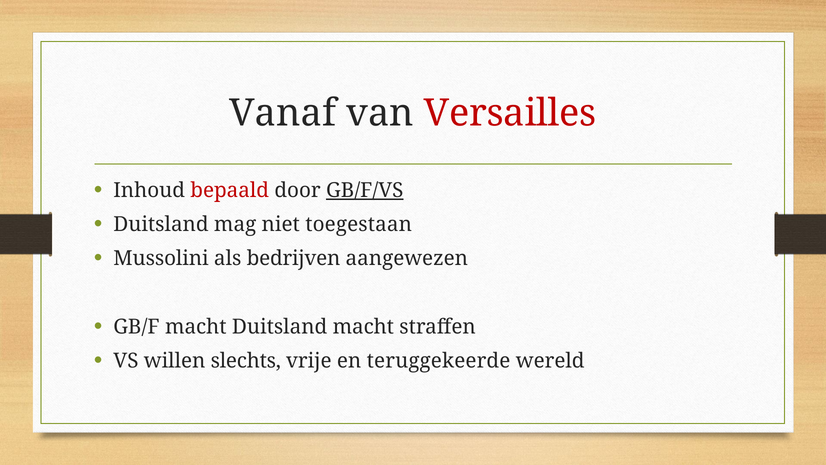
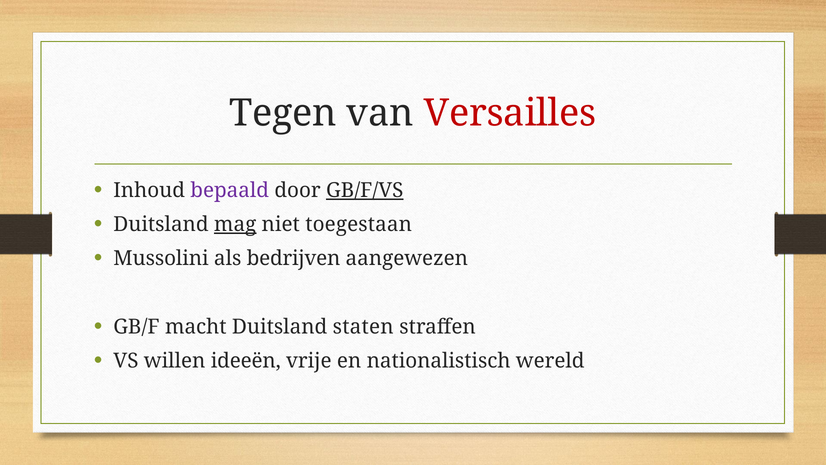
Vanaf: Vanaf -> Tegen (283, 113)
bepaald colour: red -> purple (230, 190)
mag underline: none -> present (235, 224)
Duitsland macht: macht -> staten (363, 326)
slechts: slechts -> ideeën (246, 361)
teruggekeerde: teruggekeerde -> nationalistisch (439, 361)
